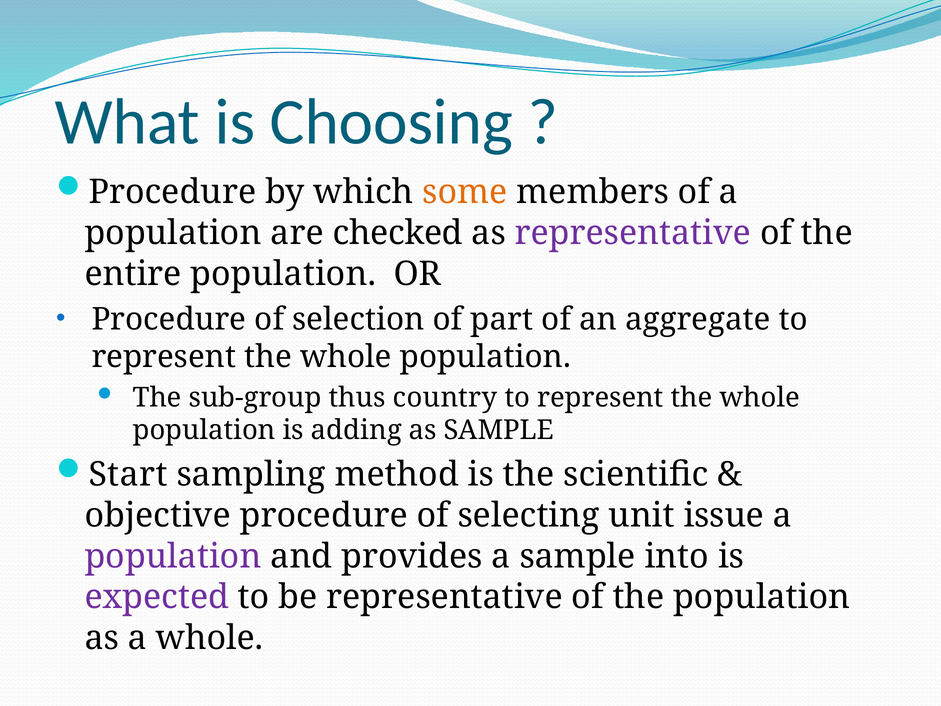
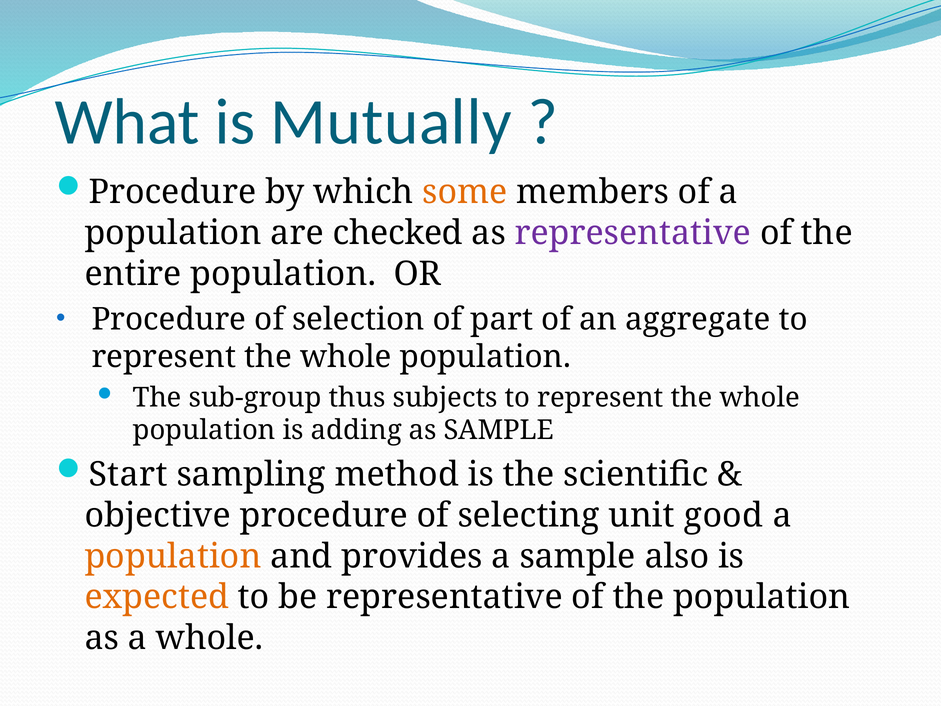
Choosing: Choosing -> Mutually (391, 122)
country: country -> subjects (445, 397)
issue: issue -> good (724, 515)
population colour: purple -> orange (173, 556)
into: into -> also (677, 556)
expected colour: purple -> orange (157, 597)
